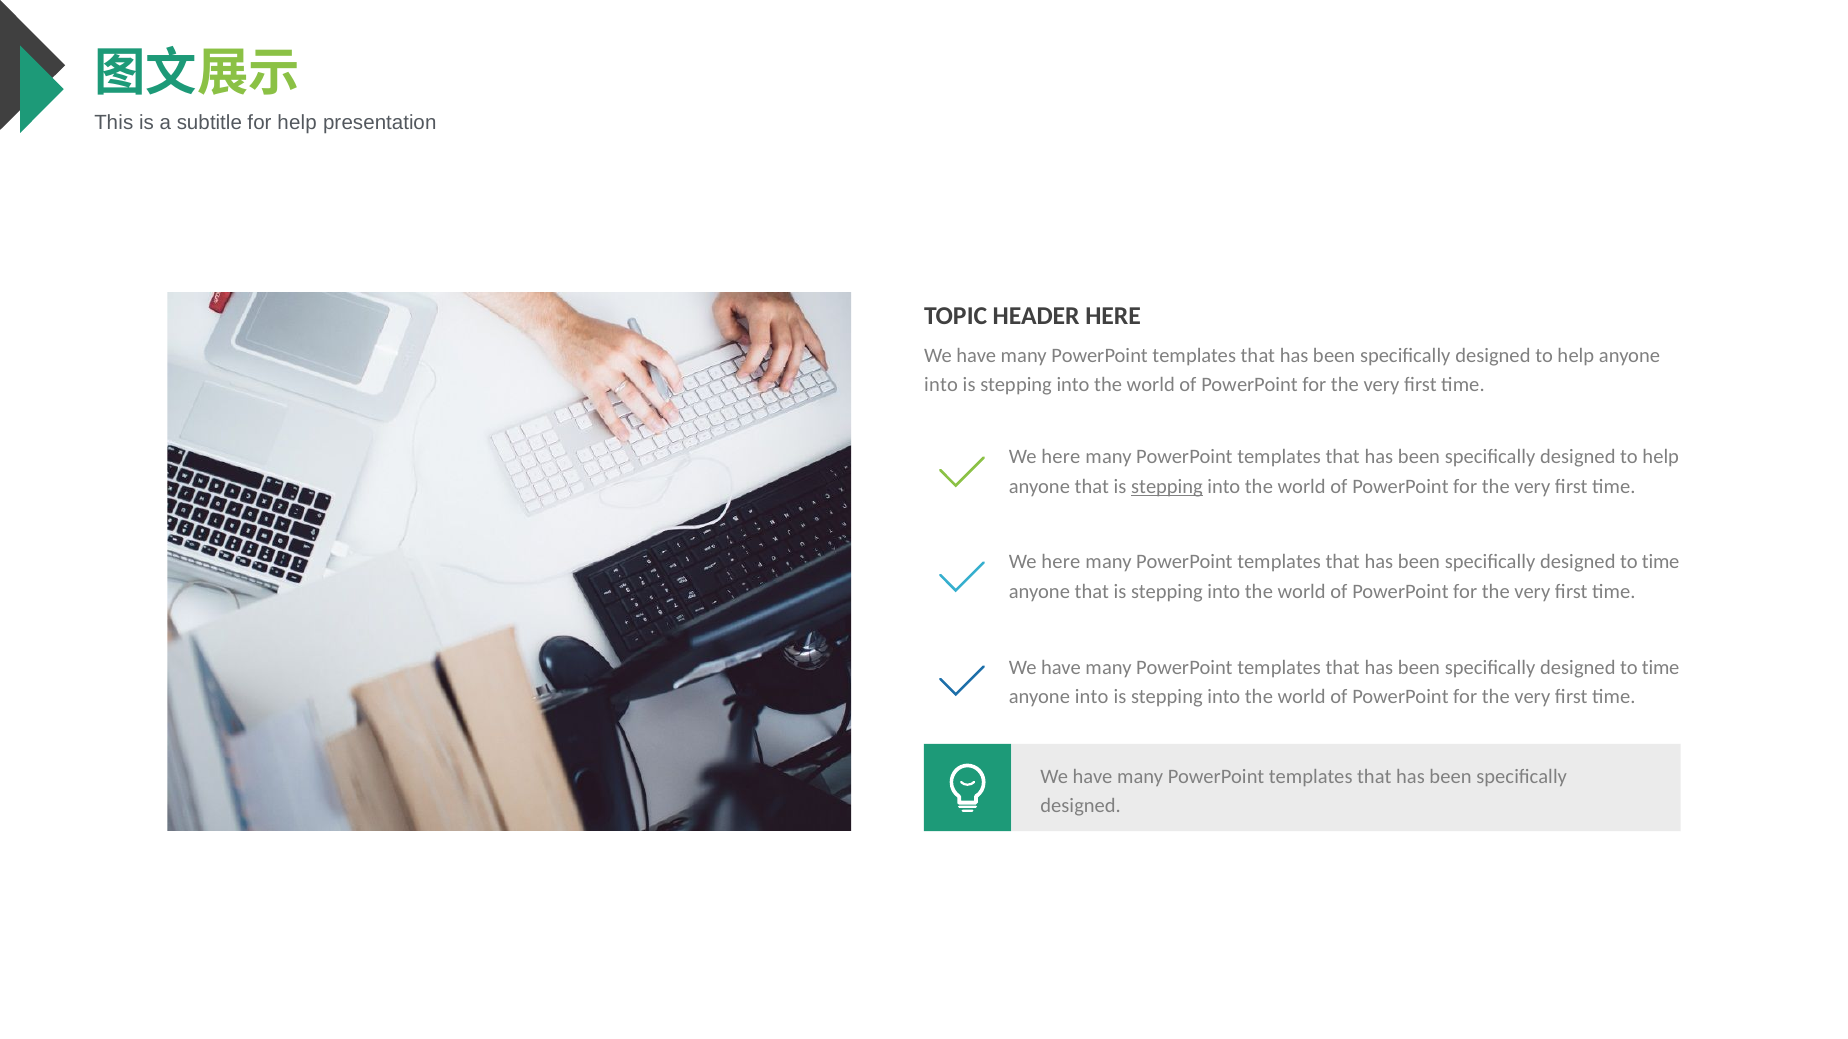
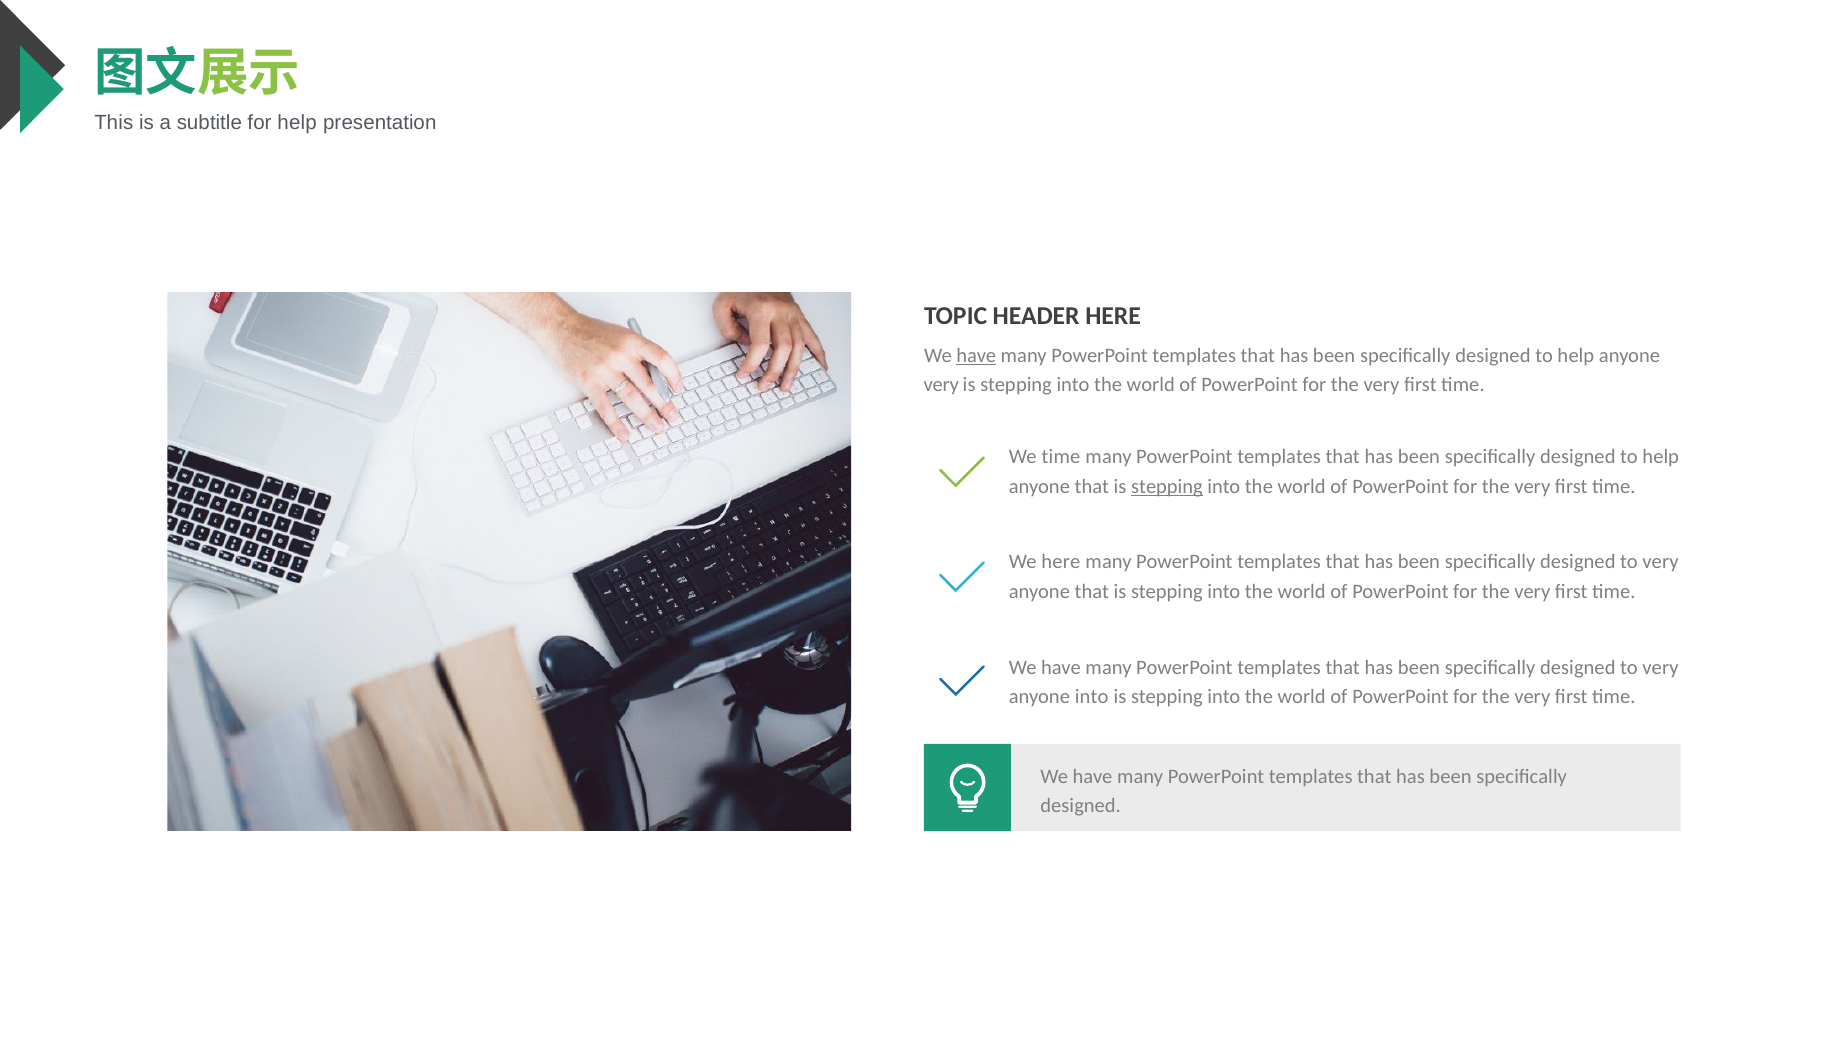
have underline: none -> present (976, 356)
into: into -> very (941, 385)
here: here -> time (1061, 457)
time: time -> very (1660, 562)
time: time -> very (1660, 667)
